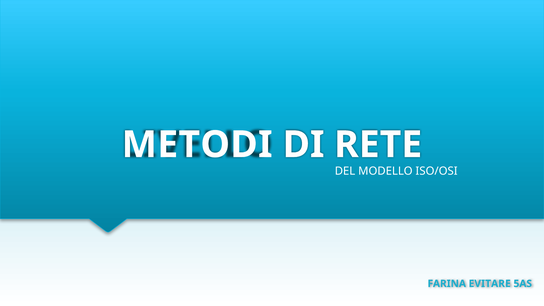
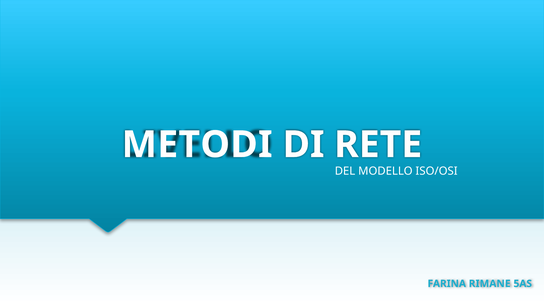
EVITARE: EVITARE -> RIMANE (490, 284)
